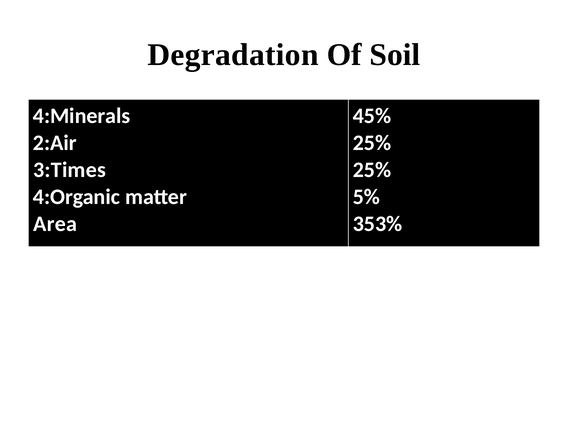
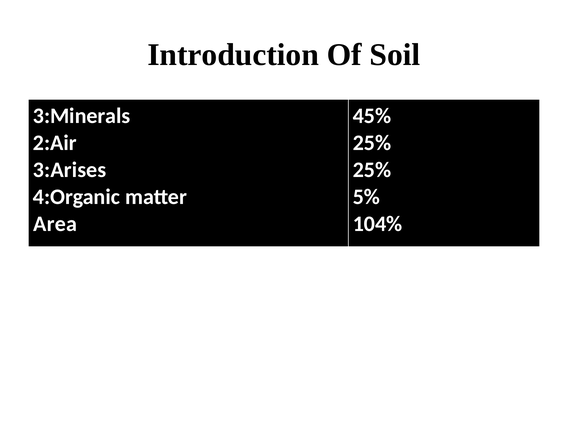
Degradation: Degradation -> Introduction (233, 55)
4:Minerals: 4:Minerals -> 3:Minerals (82, 116)
3:Times: 3:Times -> 3:Arises (70, 170)
353%: 353% -> 104% (378, 224)
